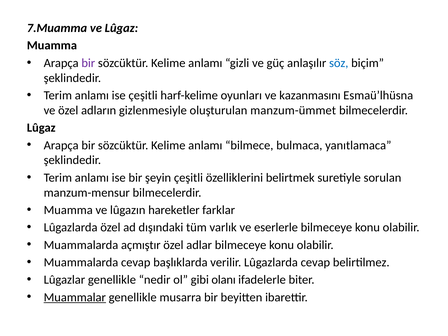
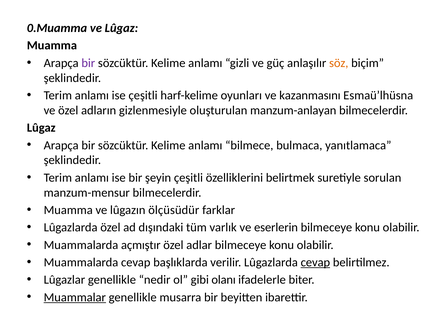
7.Muamma: 7.Muamma -> 0.Muamma (57, 28)
söz colour: blue -> orange (339, 63)
manzum-ümmet: manzum-ümmet -> manzum-anlayan (293, 110)
hareketler: hareketler -> ölçüsüdür (174, 210)
eserlerle: eserlerle -> eserlerin (276, 227)
cevap underline: none -> present (315, 262)
